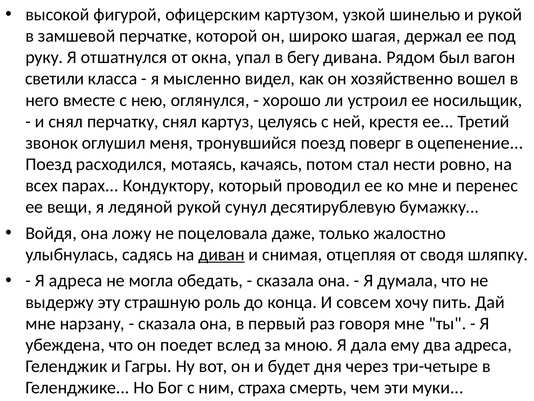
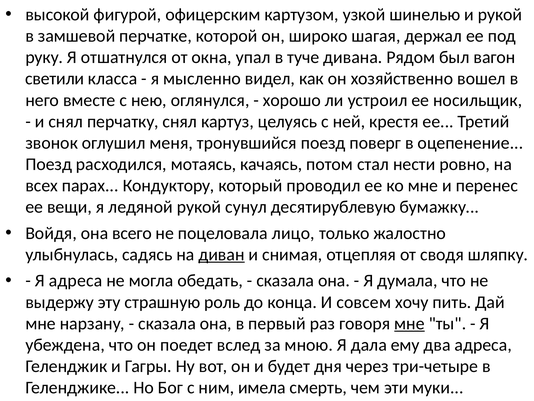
бегу: бегу -> туче (303, 57)
ложу: ложу -> всего (132, 233)
даже: даже -> лицо (293, 233)
мне underline: none -> present (409, 323)
страха: страха -> имела (262, 387)
